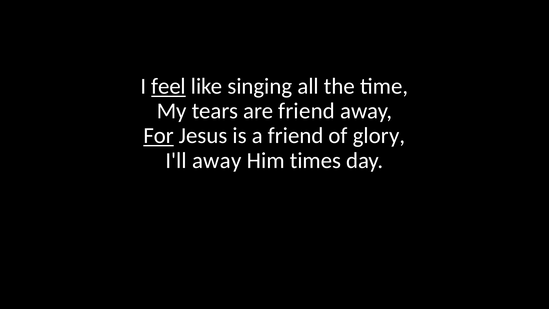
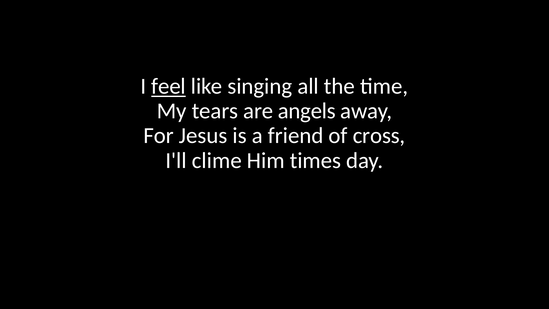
are friend: friend -> angels (307, 111)
For underline: present -> none (159, 136)
glory: glory -> cross (379, 136)
I'll away: away -> clime (217, 160)
